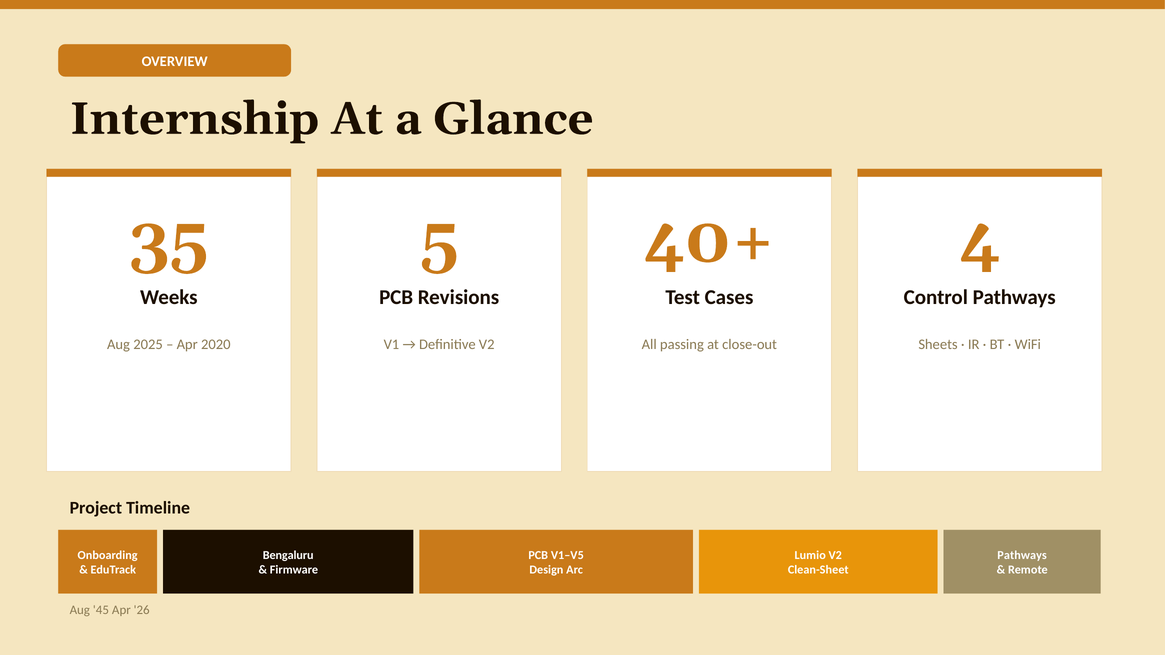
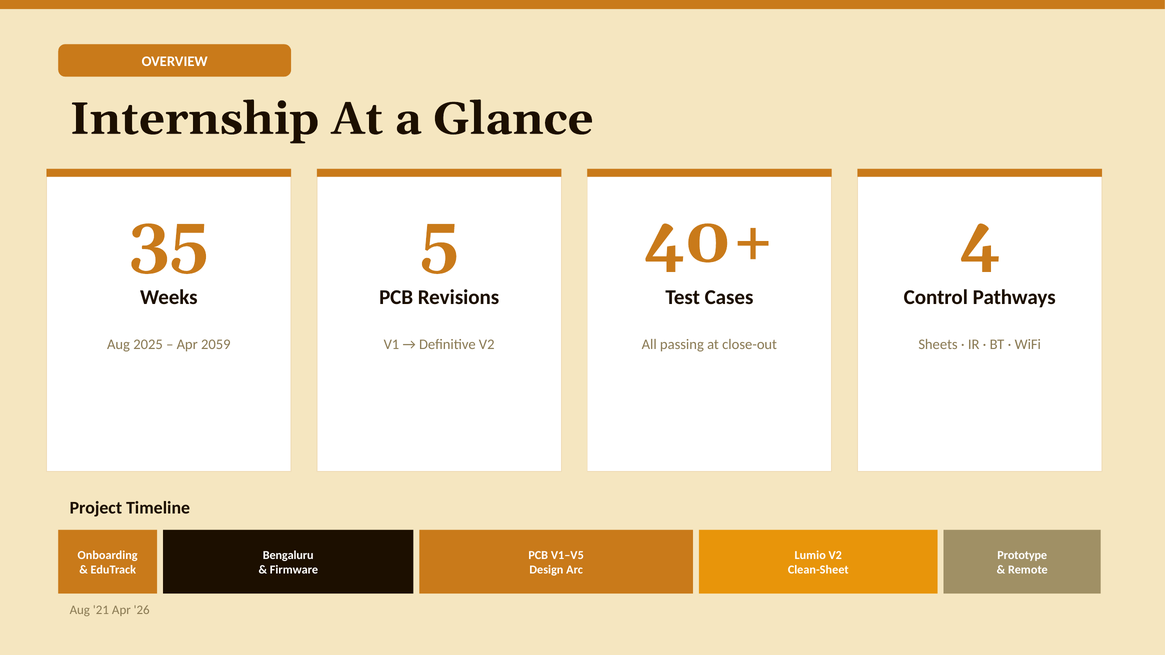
2020: 2020 -> 2059 (216, 345)
Pathways: Pathways -> Prototype (1022, 556)
45: 45 -> 21 (101, 610)
